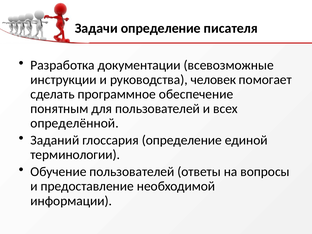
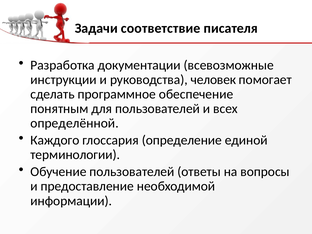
Задачи определение: определение -> соответствие (161, 28)
Заданий: Заданий -> Каждого (55, 140)
